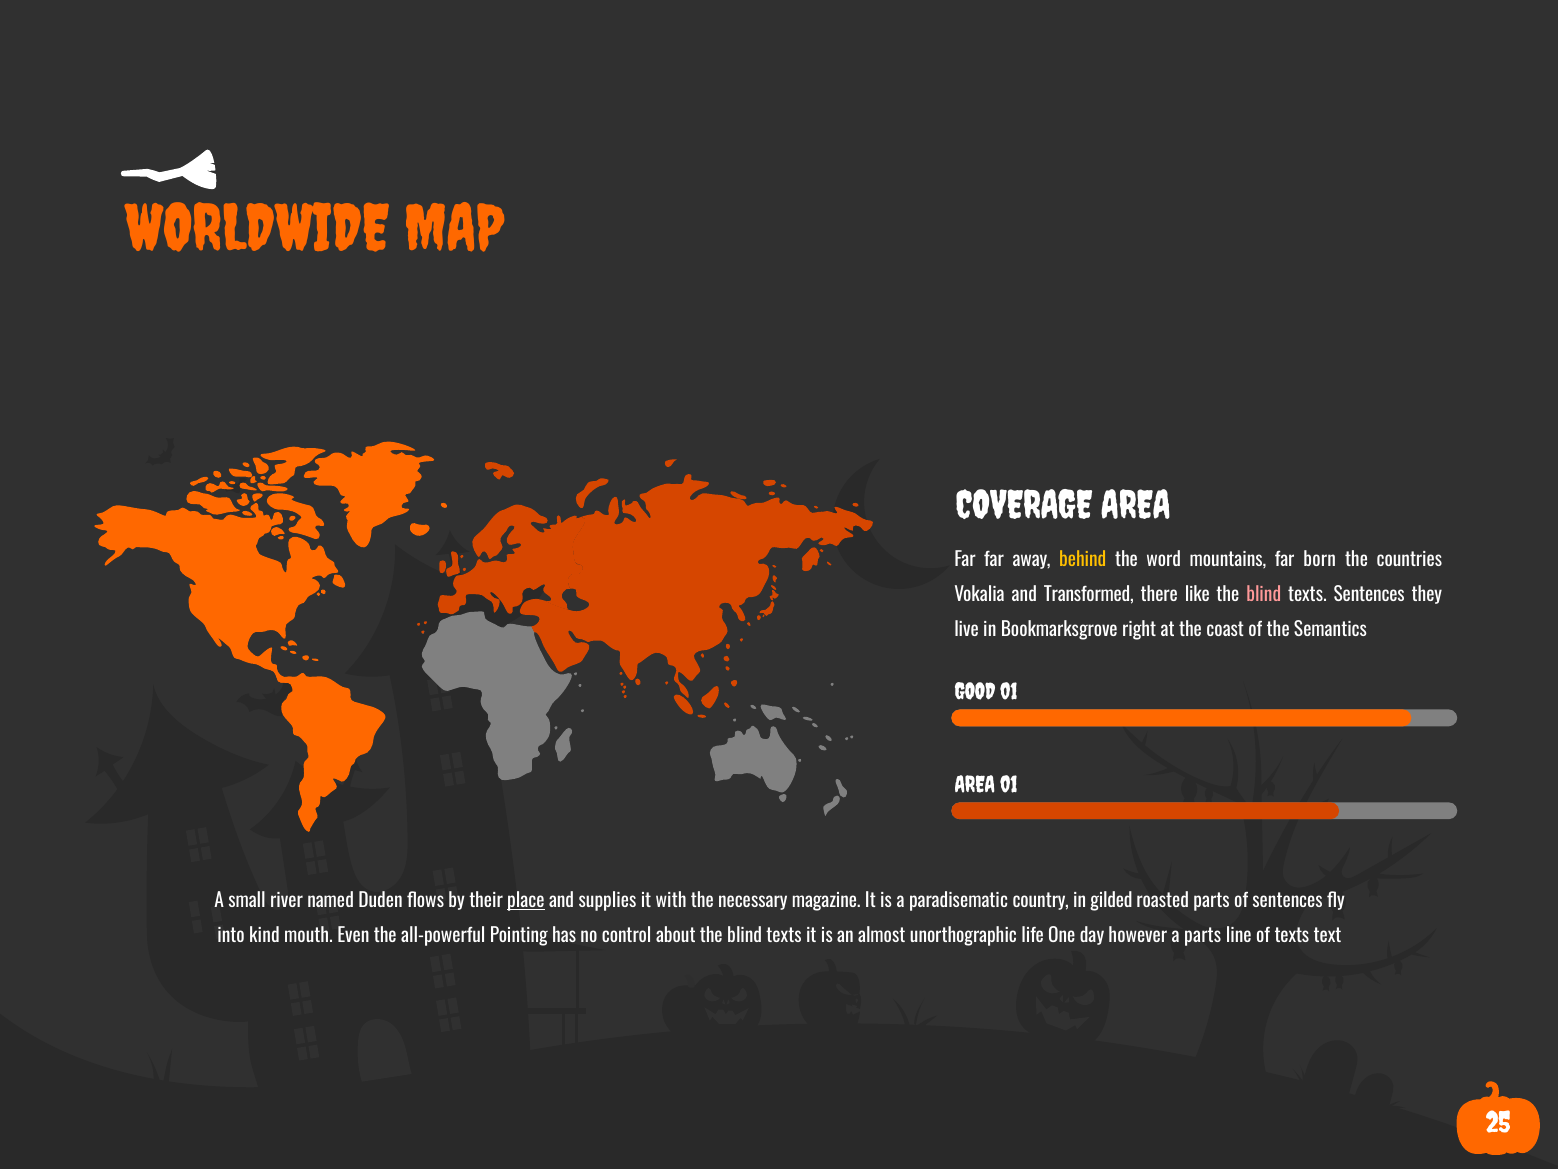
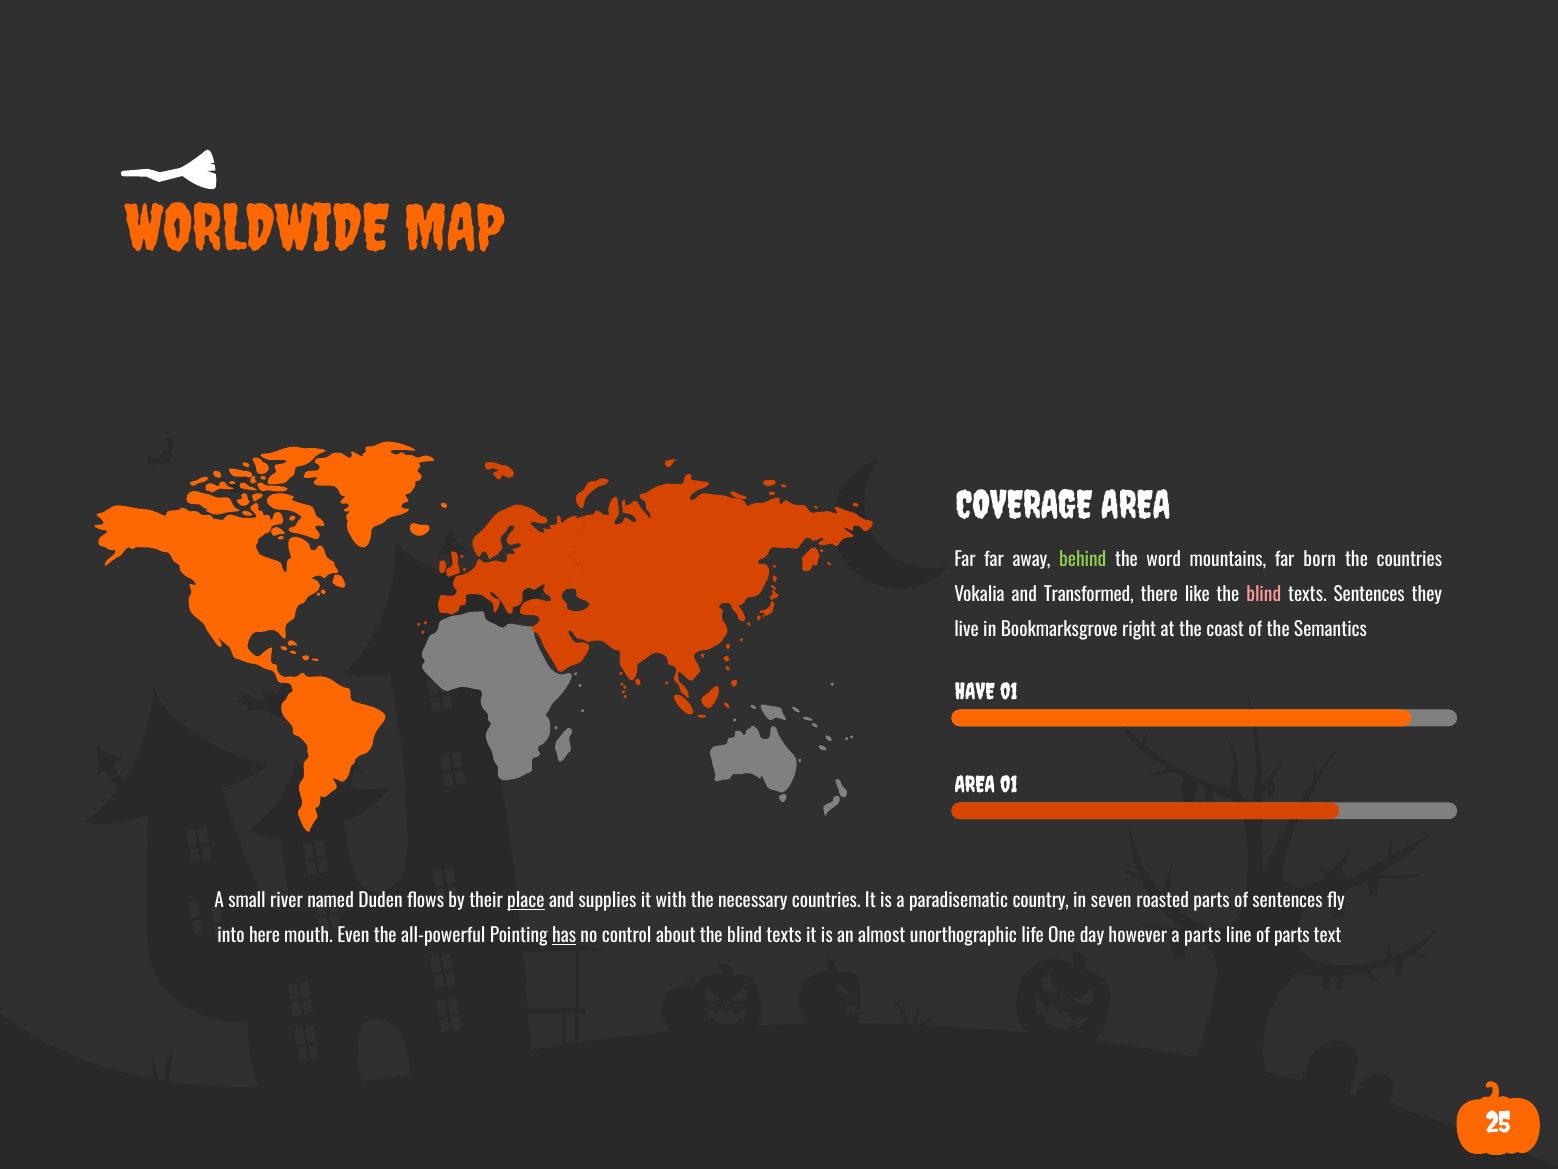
behind colour: yellow -> light green (1083, 559)
GOOD: GOOD -> HAVE (975, 692)
necessary magazine: magazine -> countries (826, 901)
gilded: gilded -> seven (1111, 901)
kind: kind -> here (265, 936)
has underline: none -> present (564, 936)
of texts: texts -> parts (1292, 936)
